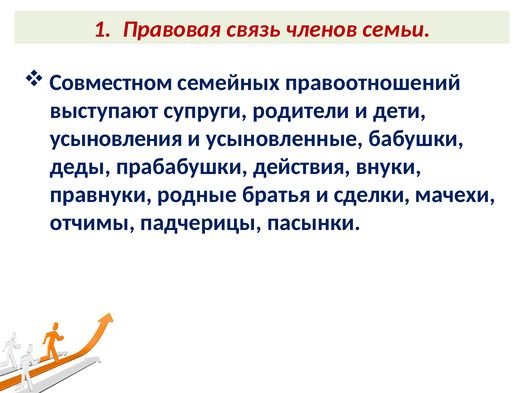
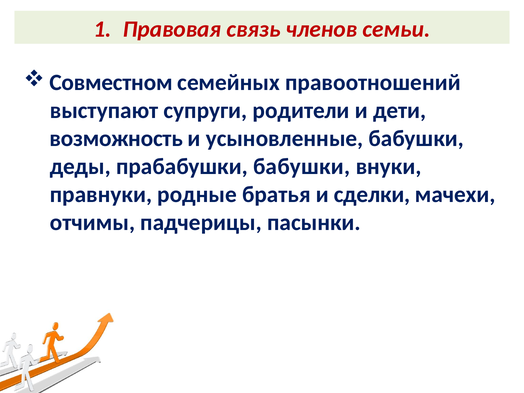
усыновления: усыновления -> возможность (116, 139)
прабабушки действия: действия -> бабушки (302, 166)
